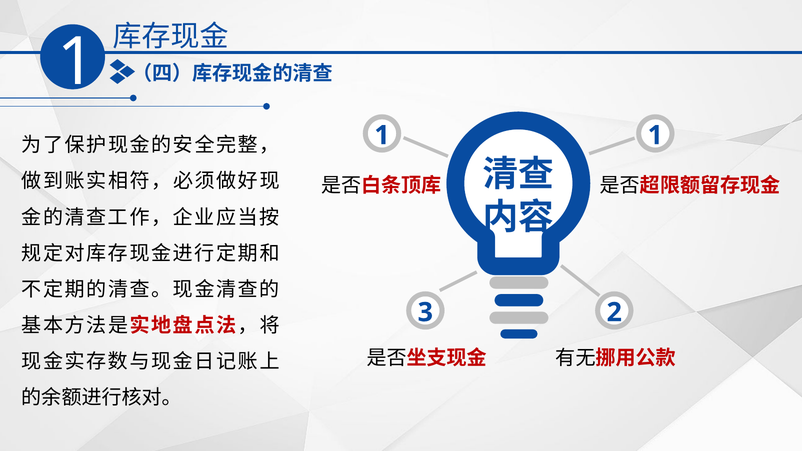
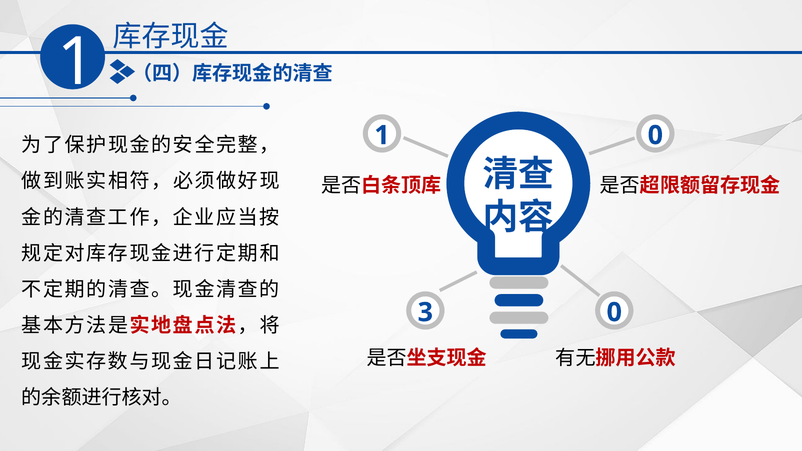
1 1: 1 -> 0 (655, 135)
3 2: 2 -> 0 (614, 312)
